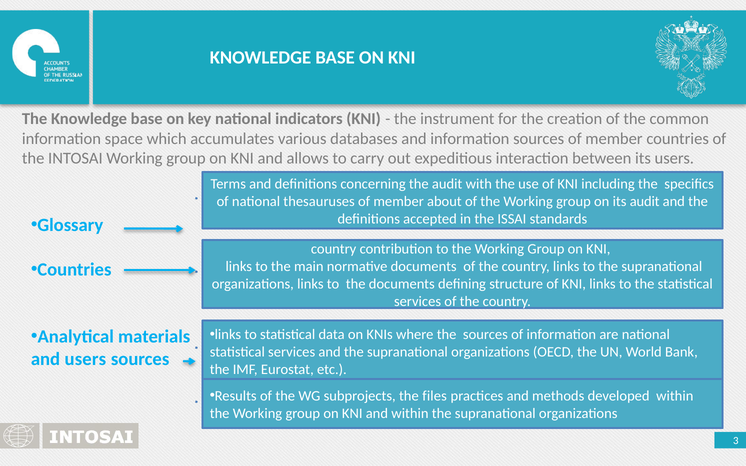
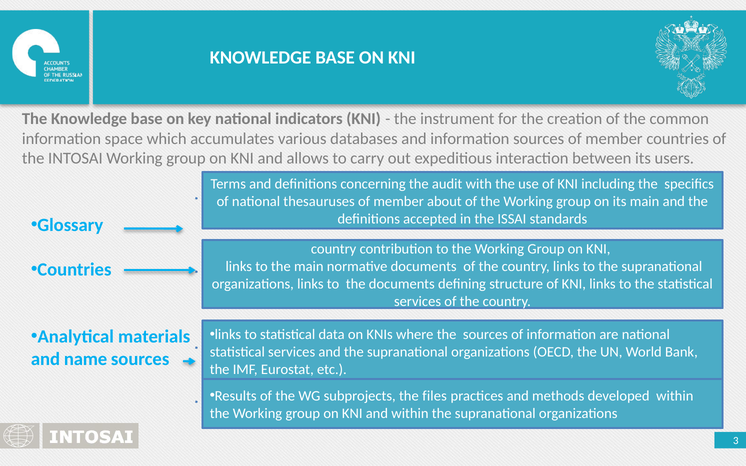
its audit: audit -> main (645, 201)
and users: users -> name (86, 359)
